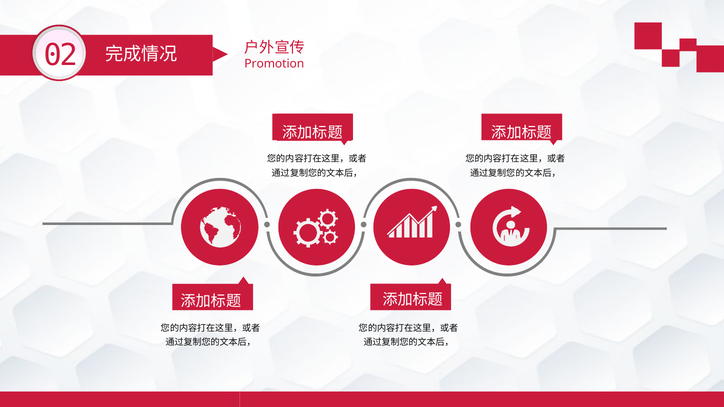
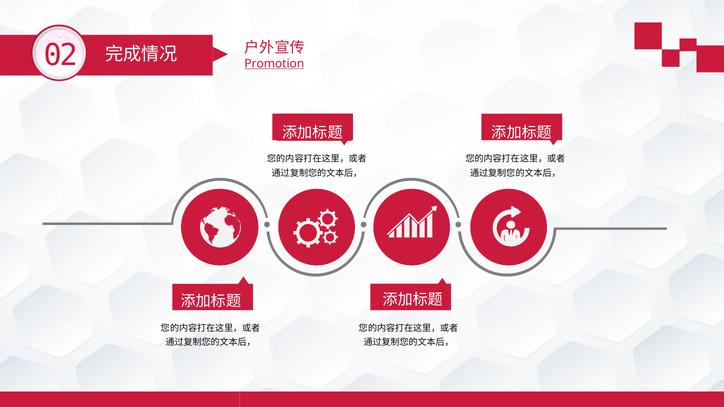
Promotion underline: none -> present (274, 64)
